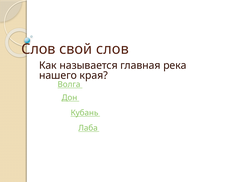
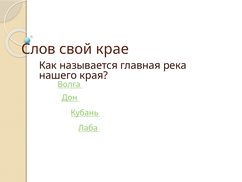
свой слов: слов -> крае (112, 49)
